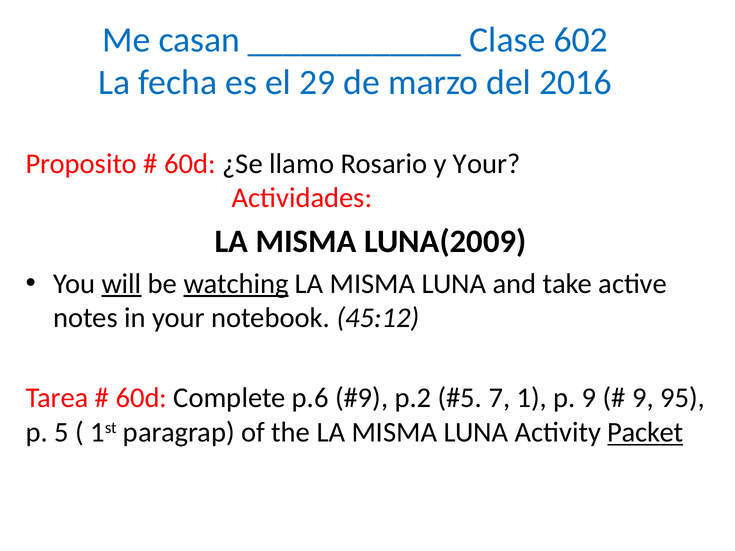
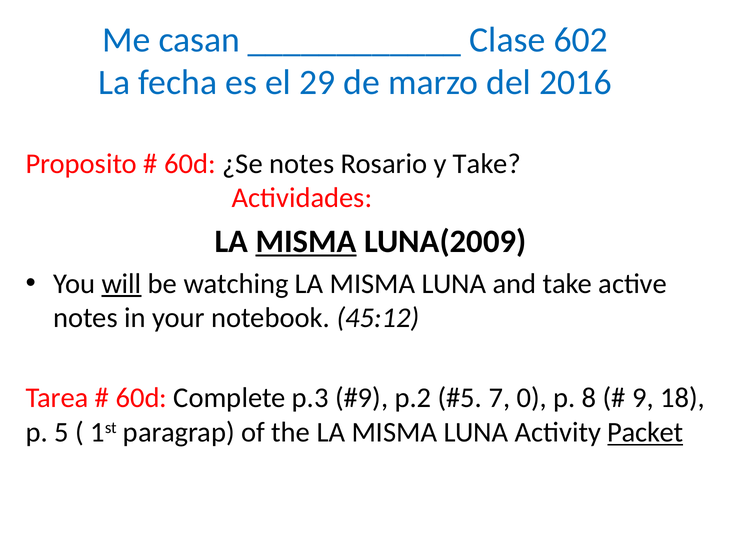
¿Se llamo: llamo -> notes (302, 164)
y Your: Your -> Take (487, 164)
MISMA underline: none -> present (306, 242)
watching underline: present -> none (236, 284)
p.6: p.6 -> p.3 (310, 398)
1: 1 -> 0 (532, 398)
p 9: 9 -> 8 (589, 398)
95: 95 -> 18 (682, 398)
